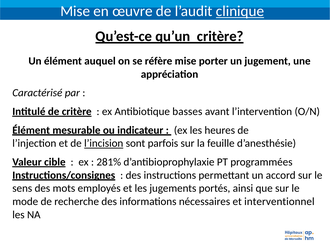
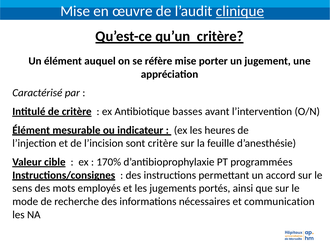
l’incision underline: present -> none (104, 144)
sont parfois: parfois -> critère (163, 144)
281%: 281% -> 170% (109, 162)
interventionnel: interventionnel -> communication (279, 202)
